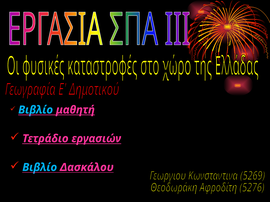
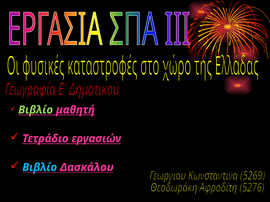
Βιβλίο colour: light blue -> light green (36, 110)
